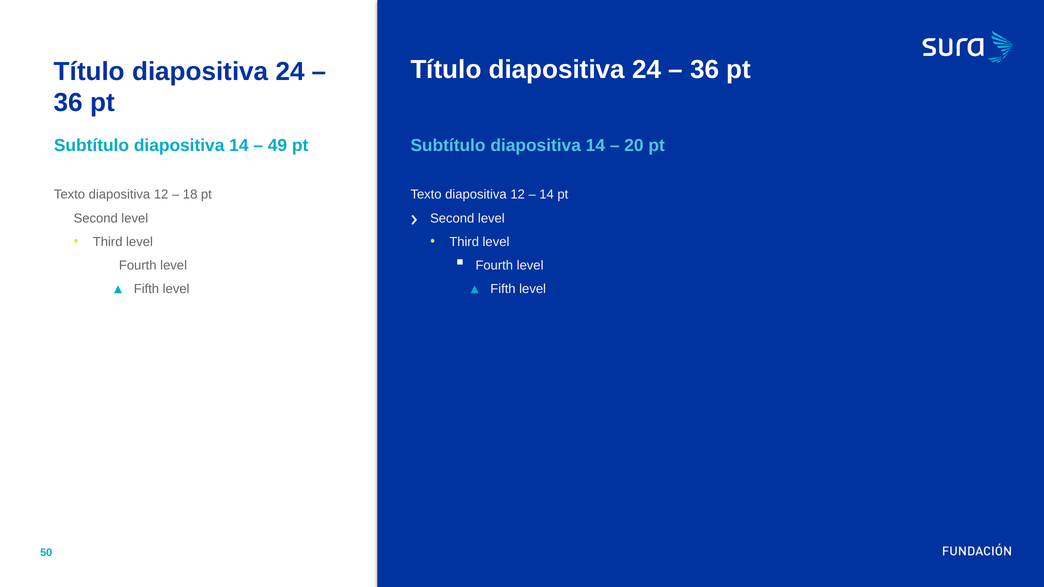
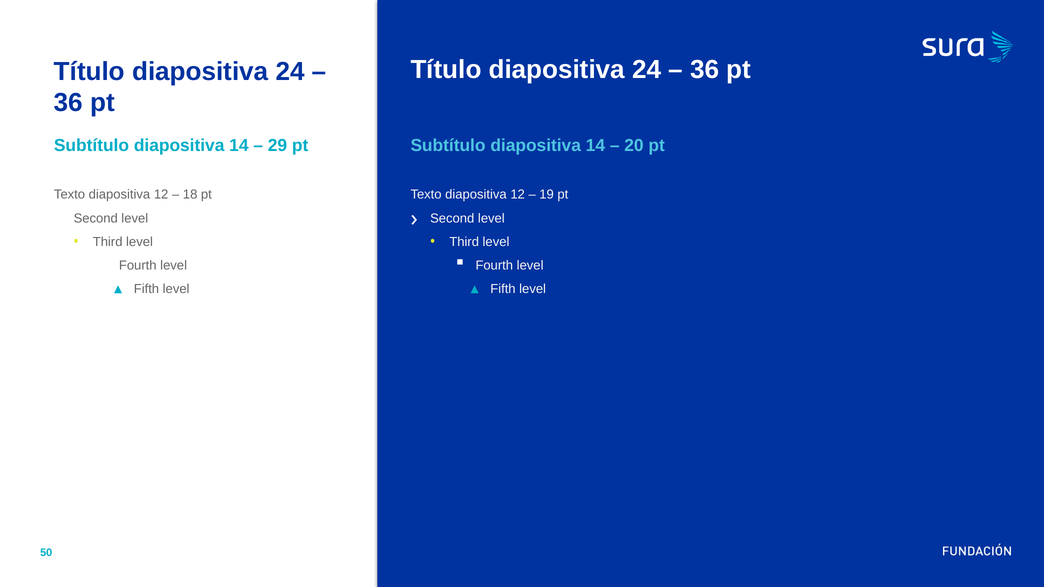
49: 49 -> 29 (277, 146)
14: 14 -> 19 (547, 195)
